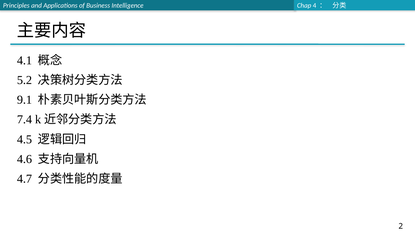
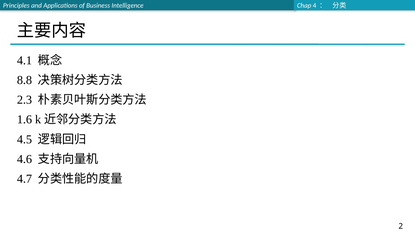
5.2: 5.2 -> 8.8 (24, 80)
9.1: 9.1 -> 2.3 (24, 100)
7.4: 7.4 -> 1.6 (24, 119)
